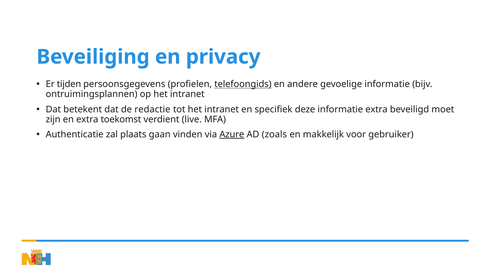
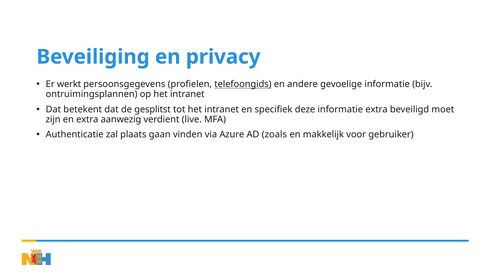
tijden: tijden -> werkt (69, 84)
redactie: redactie -> gesplitst (153, 109)
toekomst: toekomst -> aanwezig (121, 119)
Azure underline: present -> none (232, 135)
